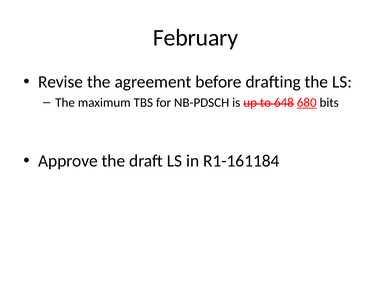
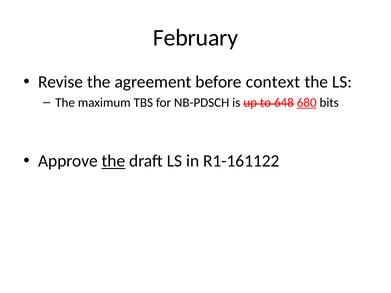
drafting: drafting -> context (273, 82)
the underline: none -> present (113, 161)
R1-161184: R1-161184 -> R1-161122 (241, 161)
